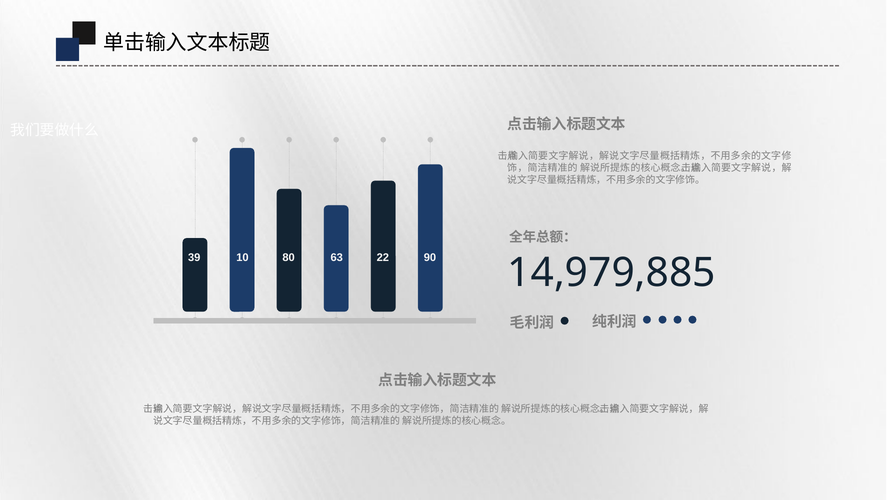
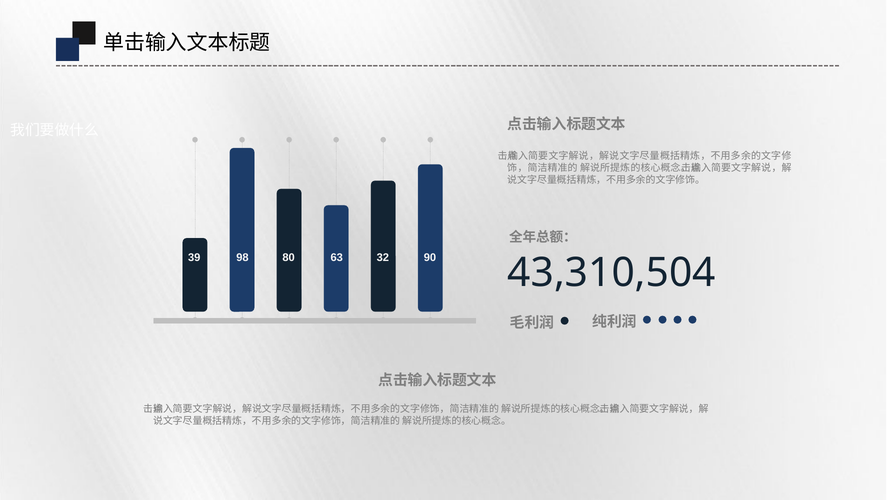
10: 10 -> 98 (242, 258)
22: 22 -> 32 (383, 258)
14,979,885: 14,979,885 -> 43,310,504 (612, 273)
